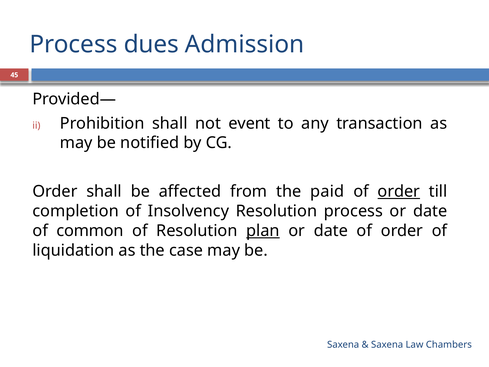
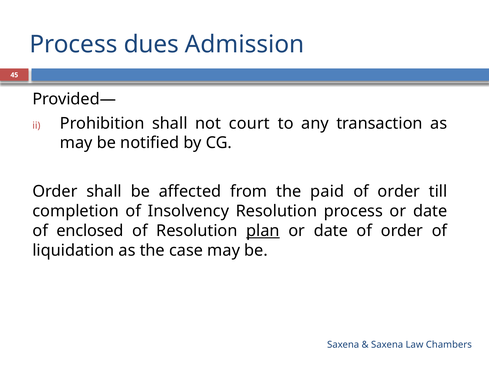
event: event -> court (249, 123)
order underline: present -> none (399, 191)
common: common -> enclosed (90, 231)
